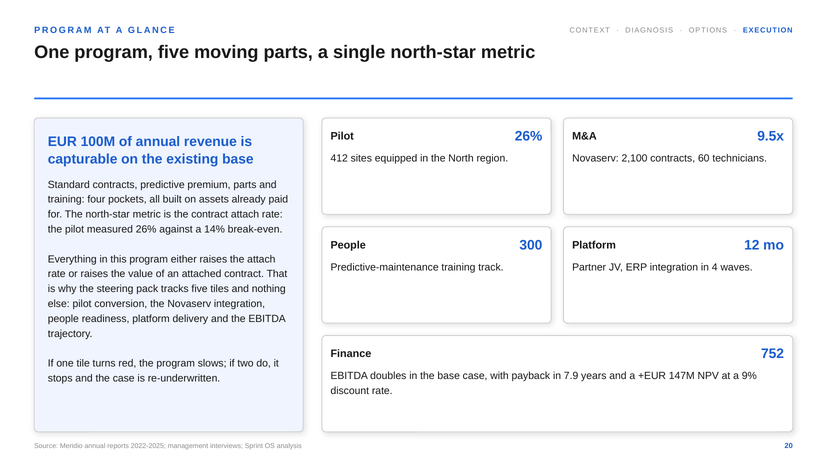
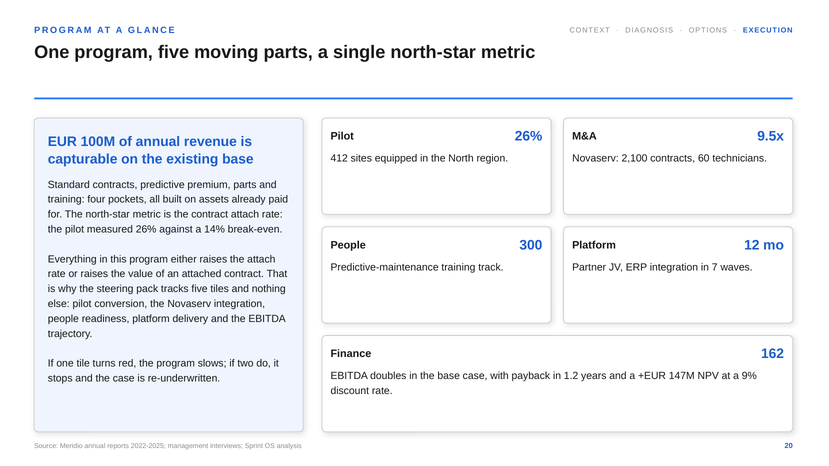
4: 4 -> 7 (715, 267)
752: 752 -> 162 (773, 354)
7.9: 7.9 -> 1.2 (571, 376)
